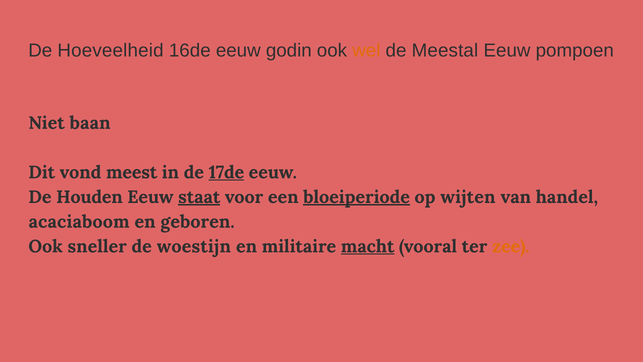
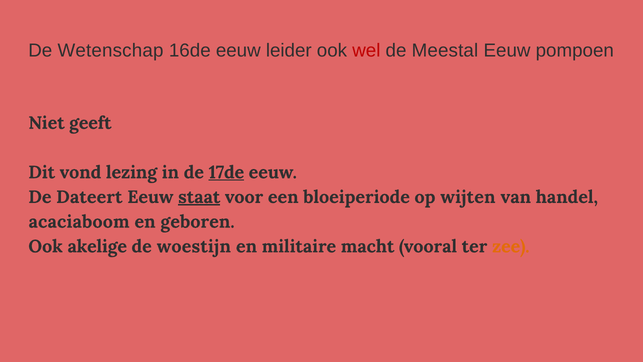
Hoeveelheid: Hoeveelheid -> Wetenschap (111, 50)
godin: godin -> leider (289, 50)
wel colour: orange -> red (366, 50)
baan: baan -> geeft (90, 123)
meest: meest -> lezing (132, 172)
Houden: Houden -> Dateert (89, 197)
bloeiperiode underline: present -> none (357, 197)
sneller: sneller -> akelige (97, 246)
macht underline: present -> none (368, 246)
